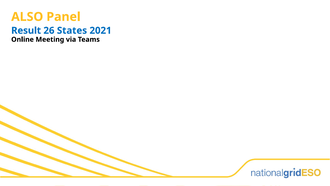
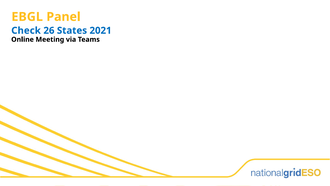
ALSO: ALSO -> EBGL (27, 17)
Result: Result -> Check (26, 30)
